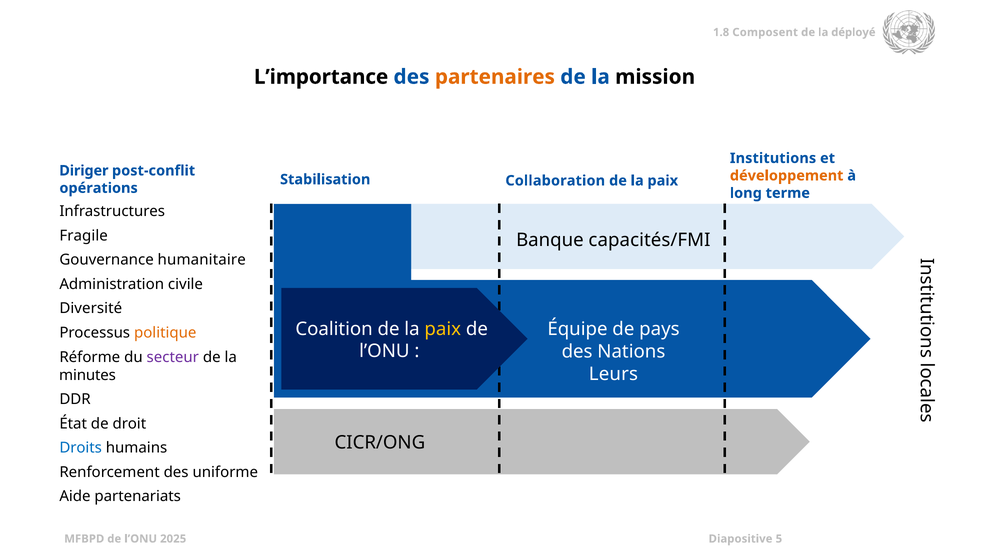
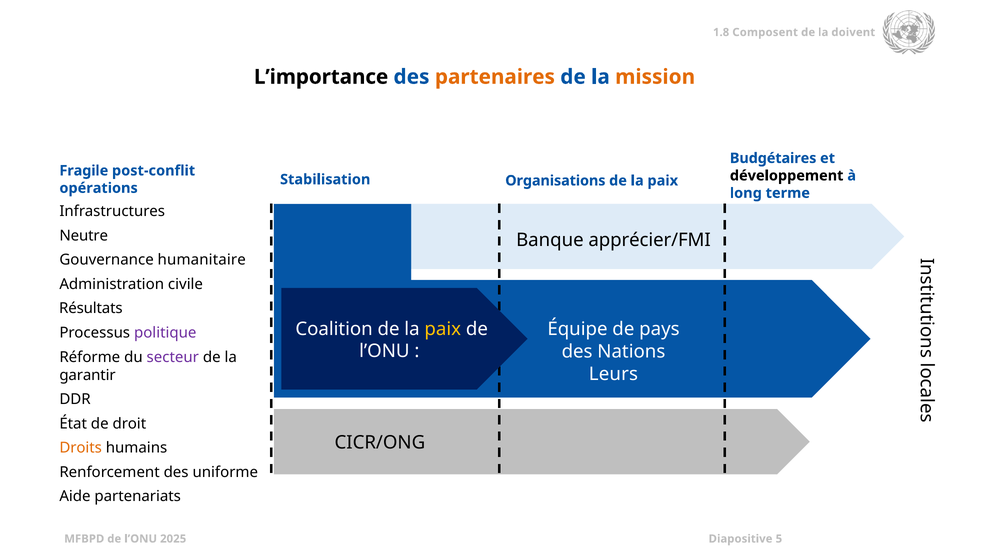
déployé: déployé -> doivent (853, 32)
mission colour: black -> orange (655, 77)
Institutions: Institutions -> Budgétaires (773, 158)
Diriger: Diriger -> Fragile (84, 171)
développement colour: orange -> black (787, 176)
Collaboration: Collaboration -> Organisations (555, 181)
Fragile: Fragile -> Neutre (84, 236)
capacités/FMI: capacités/FMI -> apprécier/FMI (650, 240)
Diversité: Diversité -> Résultats (91, 308)
politique colour: orange -> purple (165, 333)
minutes: minutes -> garantir (87, 375)
Droits colour: blue -> orange (81, 448)
